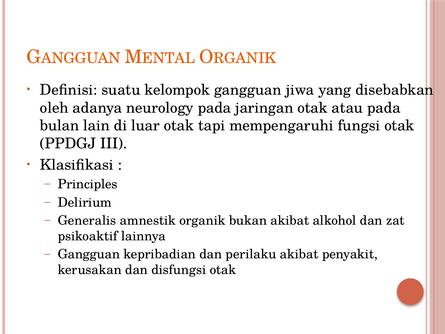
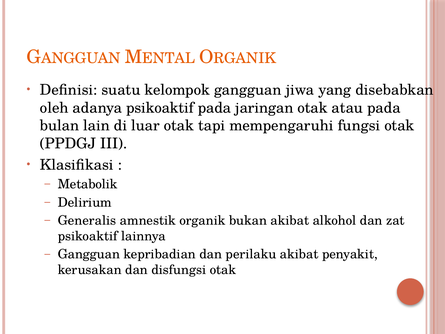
adanya neurology: neurology -> psikoaktif (160, 108)
Principles: Principles -> Metabolik (88, 184)
